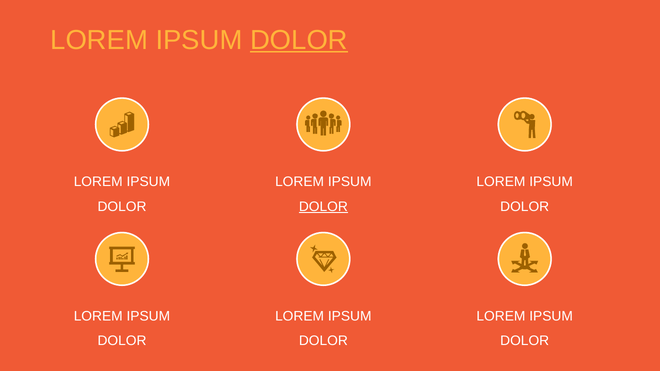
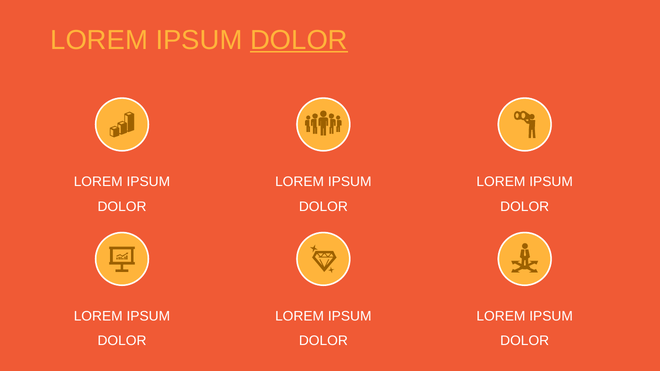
DOLOR underline: present -> none (323, 207)
